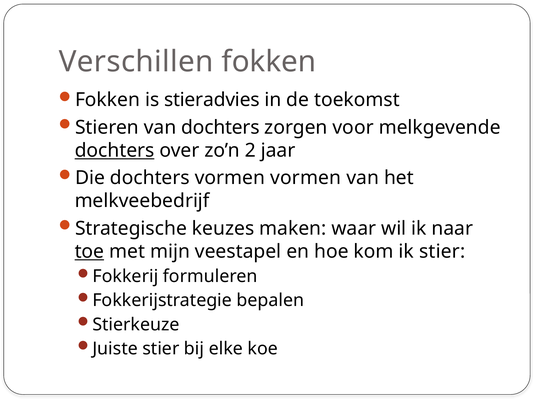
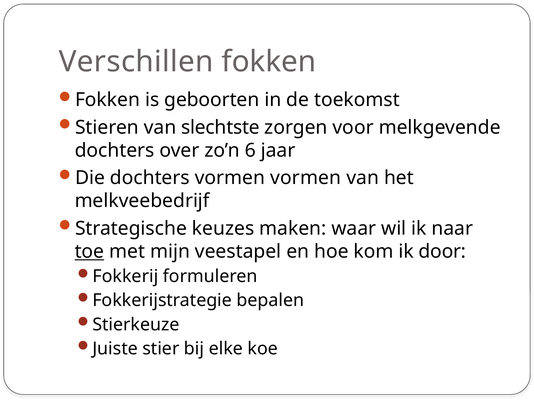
stieradvies: stieradvies -> geboorten (212, 100)
van dochters: dochters -> slechtste (220, 128)
dochters underline: present -> none (115, 151)
2: 2 -> 6 (250, 151)
ik stier: stier -> door (442, 252)
